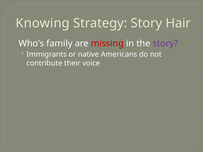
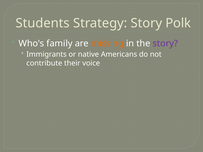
Knowing: Knowing -> Students (43, 23)
Hair: Hair -> Polk (178, 23)
missing colour: red -> orange (107, 44)
